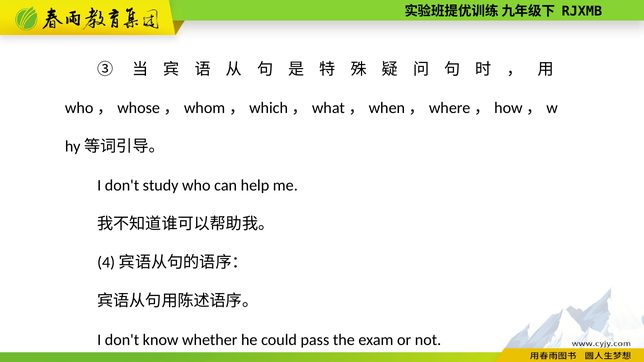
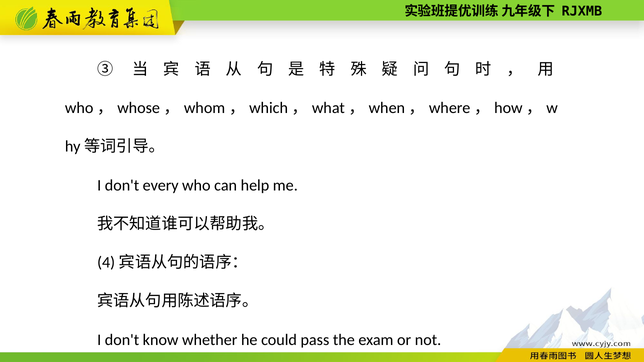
study: study -> every (161, 185)
